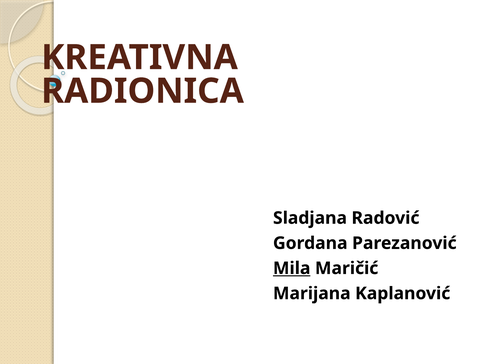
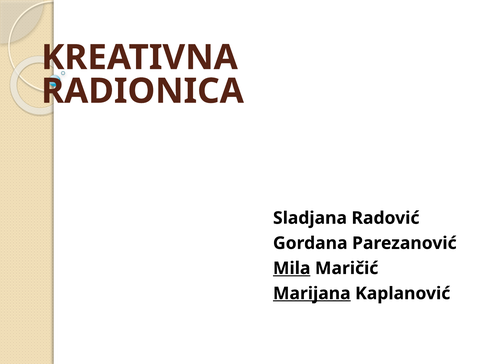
Marijana underline: none -> present (312, 293)
